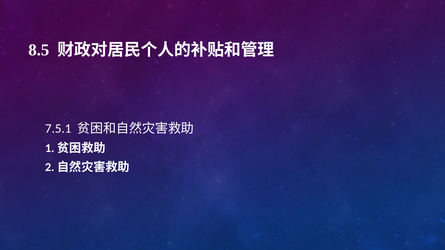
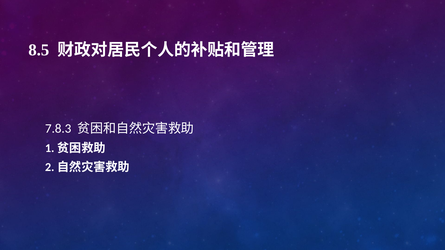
7.5.1: 7.5.1 -> 7.8.3 (58, 129)
